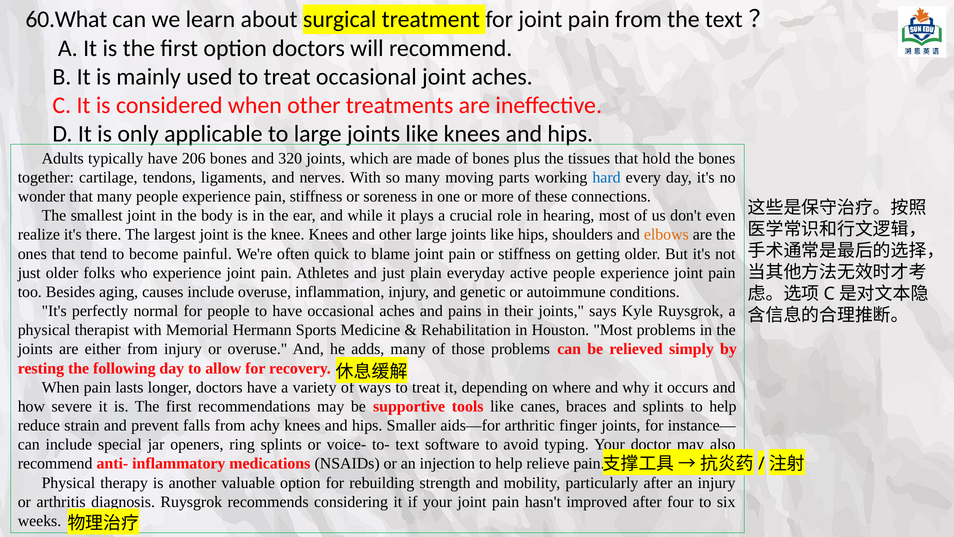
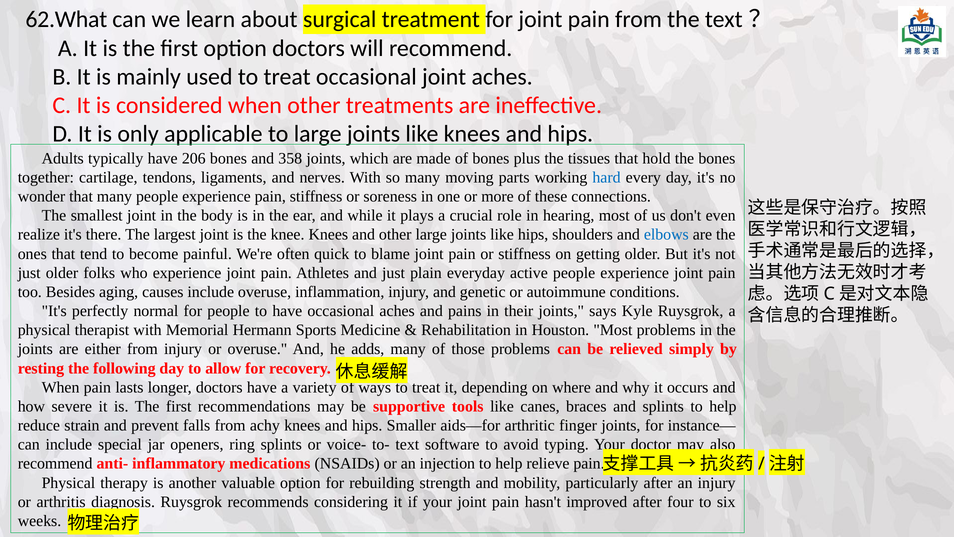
60.What: 60.What -> 62.What (66, 19)
320: 320 -> 358 (290, 158)
elbows colour: orange -> blue (666, 235)
